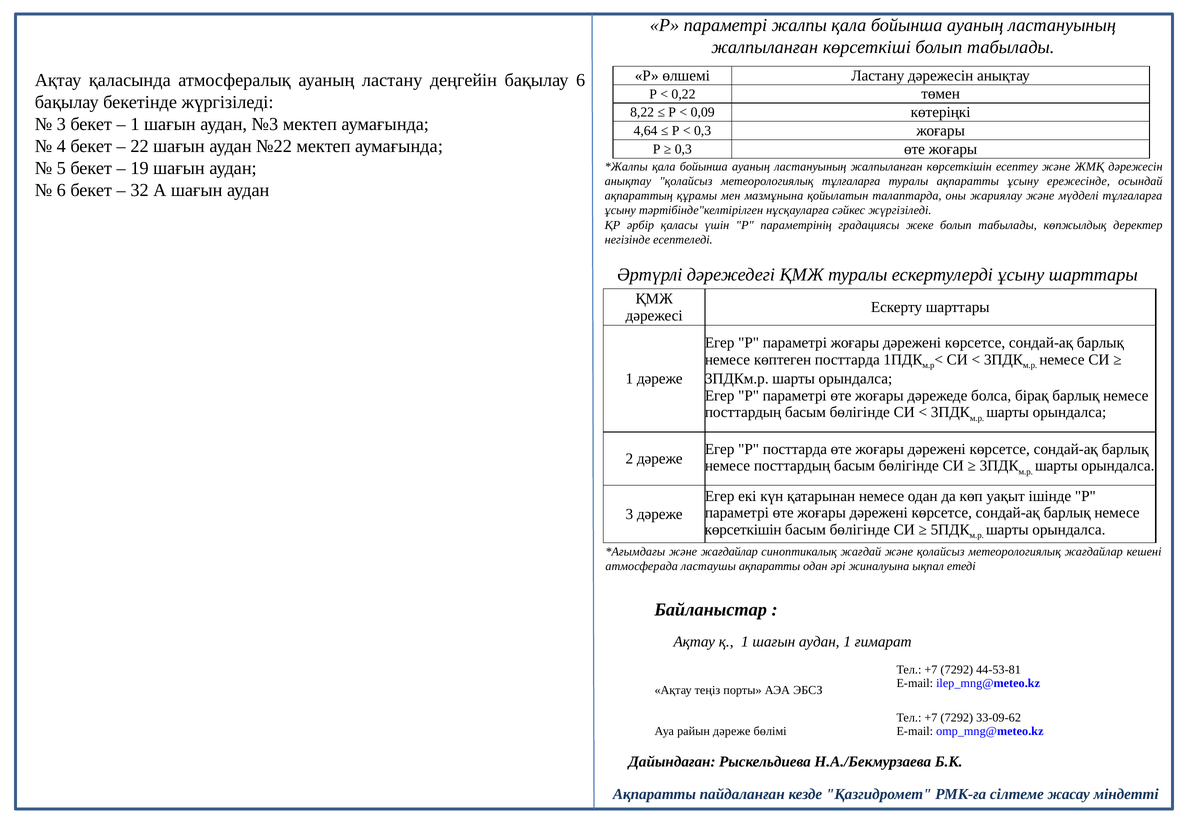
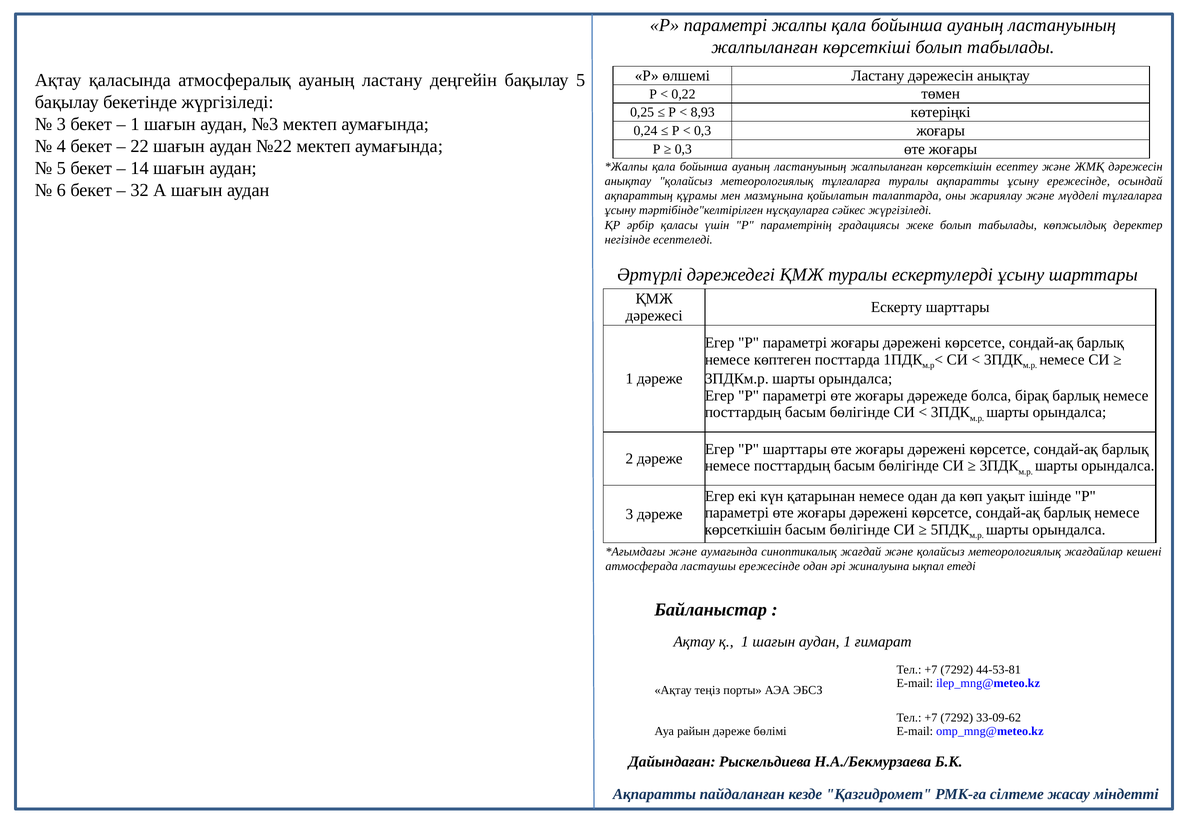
бақылау 6: 6 -> 5 (581, 80)
8,22: 8,22 -> 0,25 (642, 112)
0,09: 0,09 -> 8,93 (703, 112)
4,64: 4,64 -> 0,24 (646, 131)
19: 19 -> 14 (140, 168)
Р посттарда: посттарда -> шарттары (795, 449)
және жағдайлар: жағдайлар -> аумағында (729, 551)
ластаушы ақпаратты: ақпаратты -> ережесінде (769, 566)
